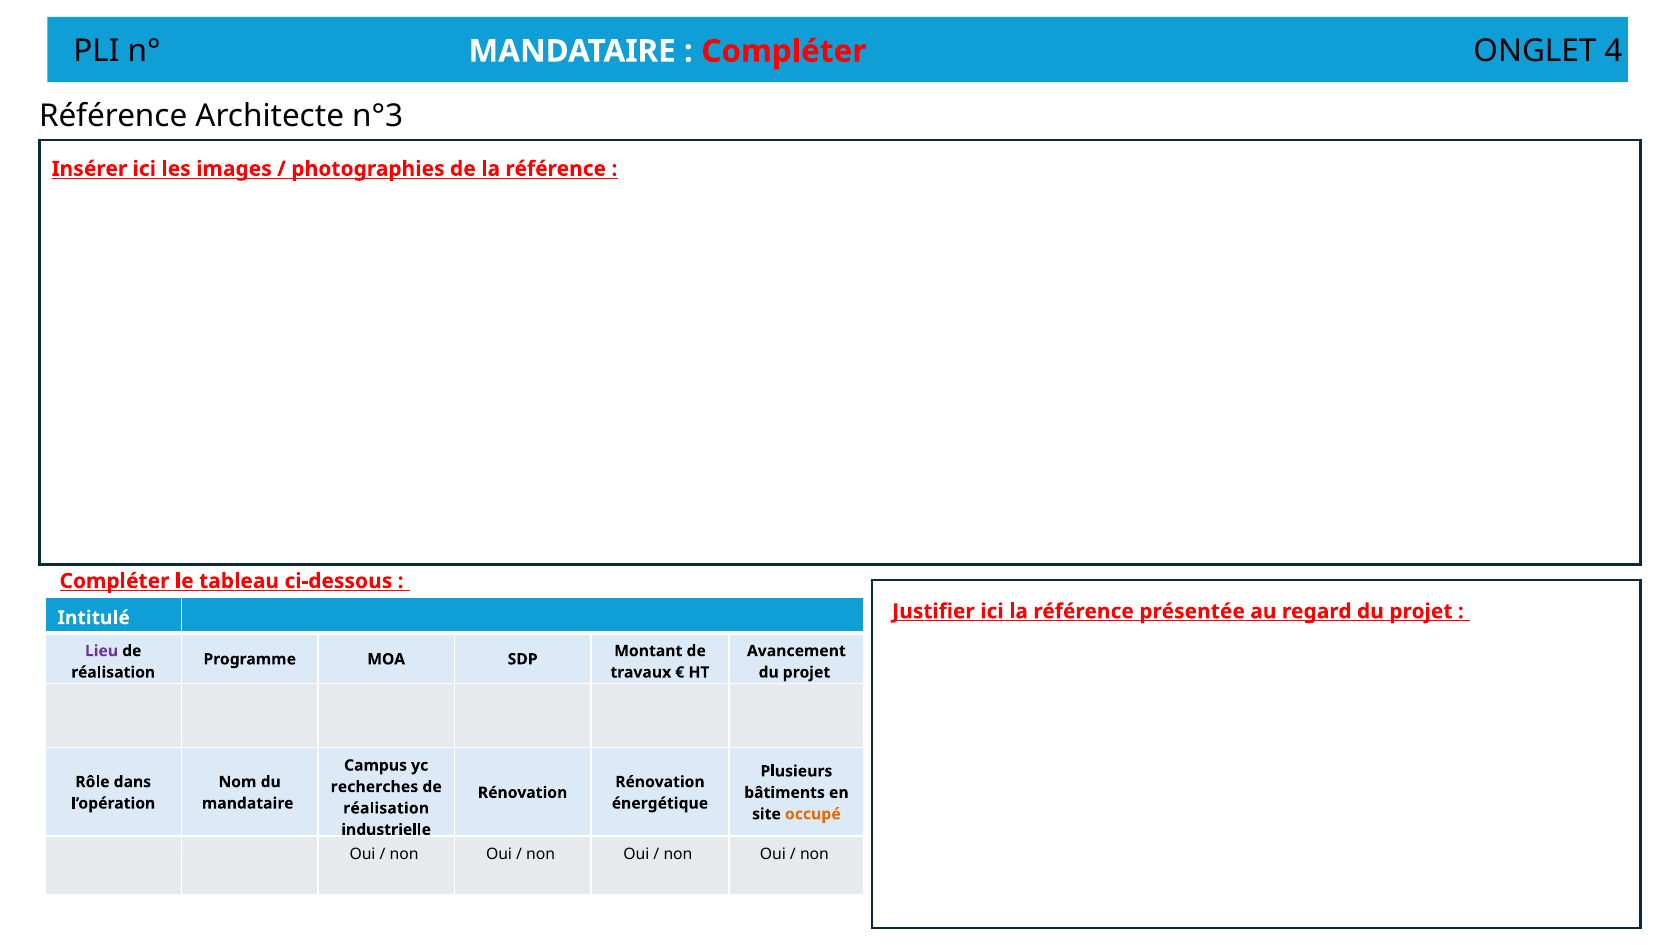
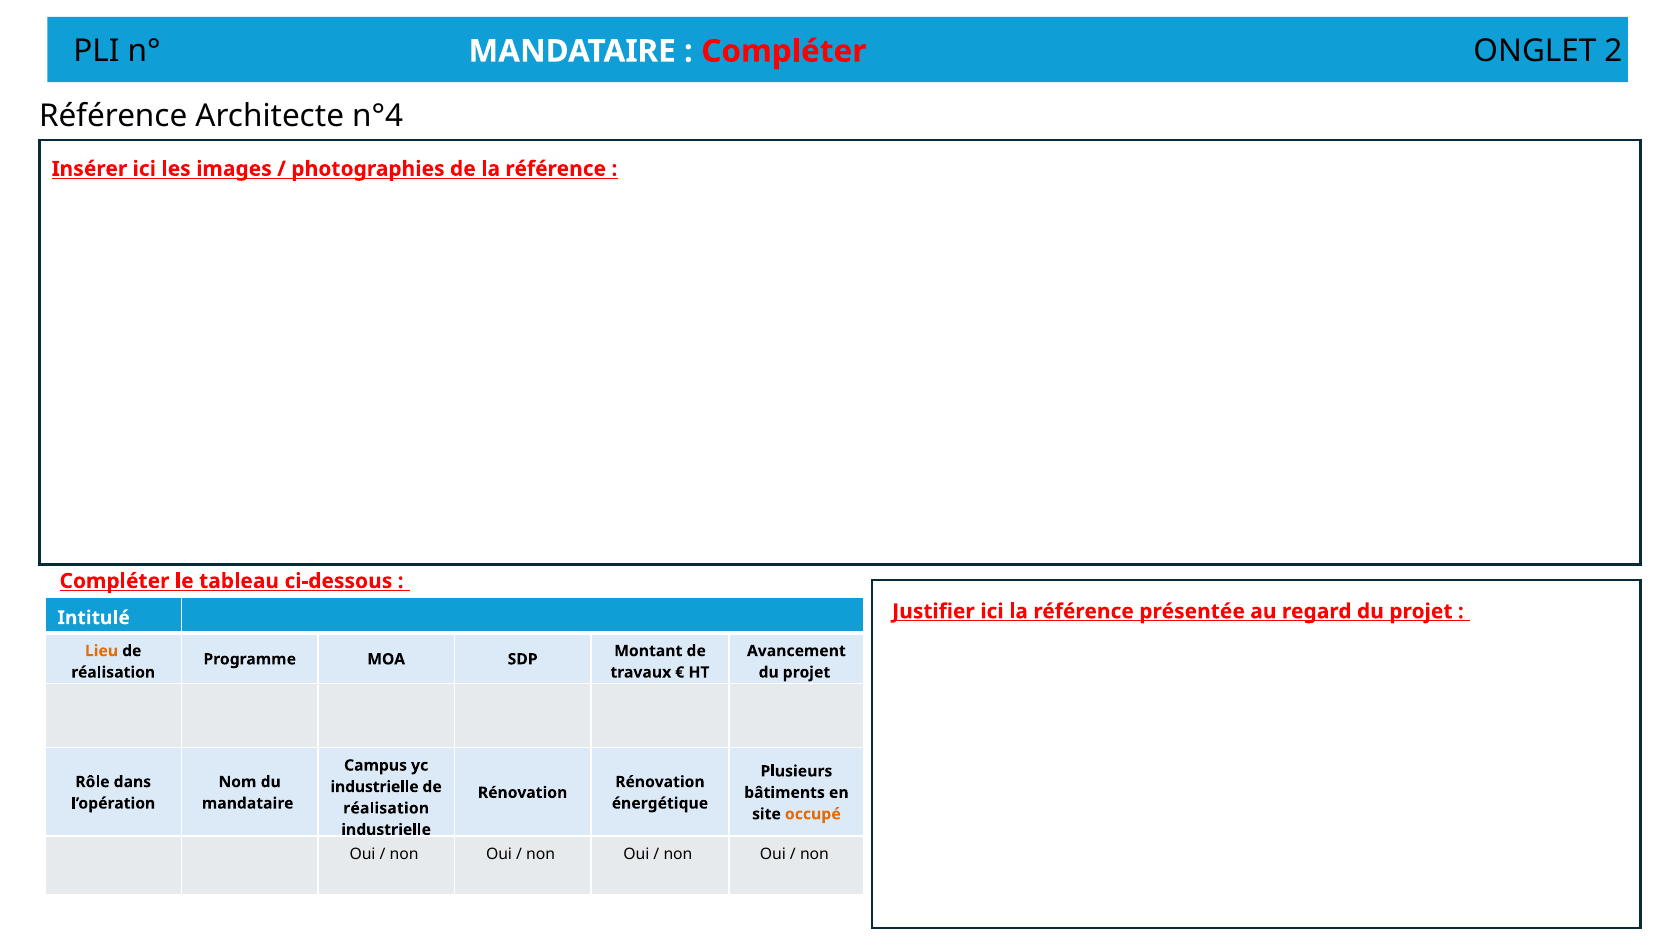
4: 4 -> 2 (1614, 51)
n°3: n°3 -> n°4 (378, 117)
Lieu colour: purple -> orange (101, 651)
recherches: recherches -> industrielle (375, 787)
